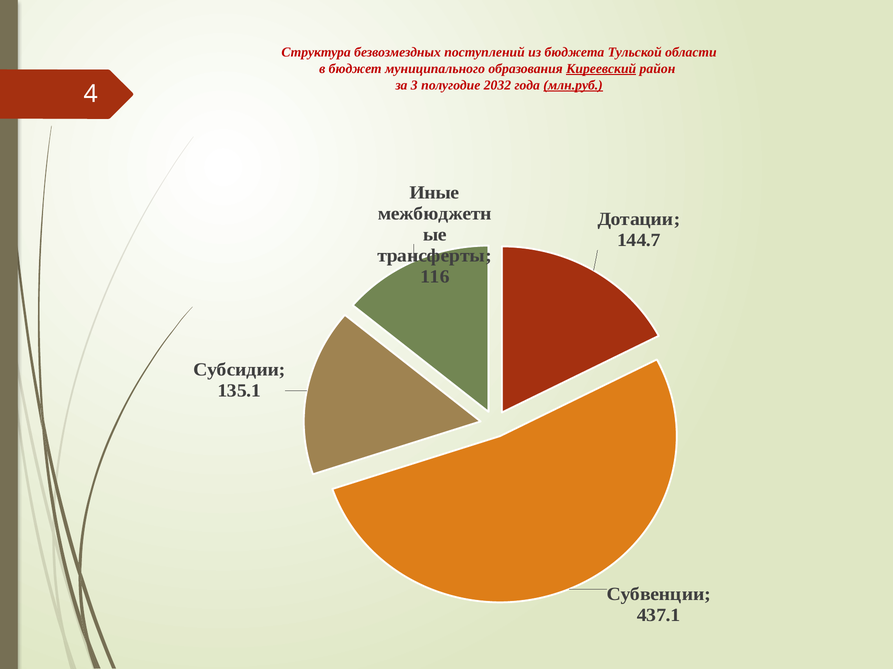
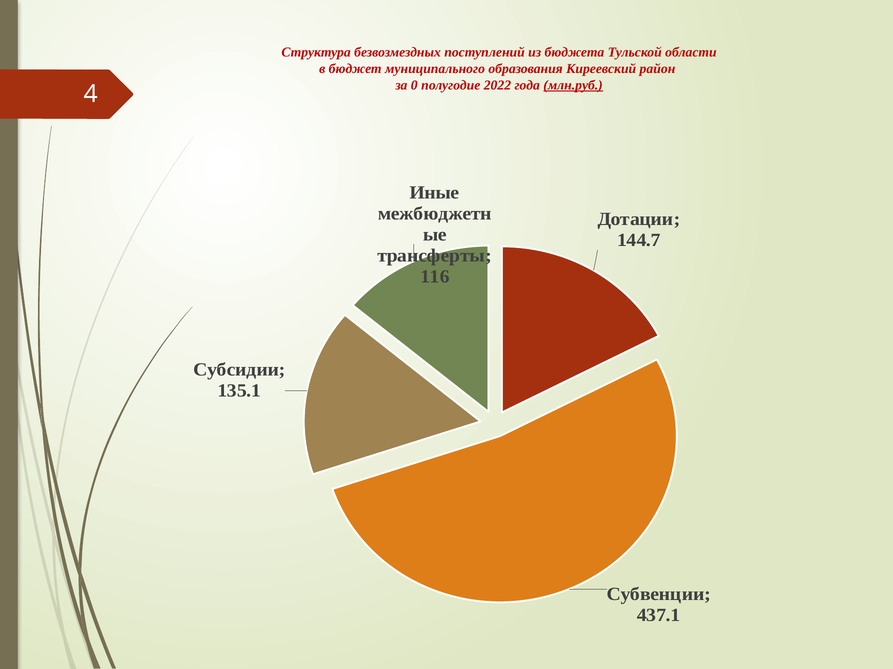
Киреевский underline: present -> none (601, 69)
3: 3 -> 0 (414, 85)
2032: 2032 -> 2022 (497, 85)
